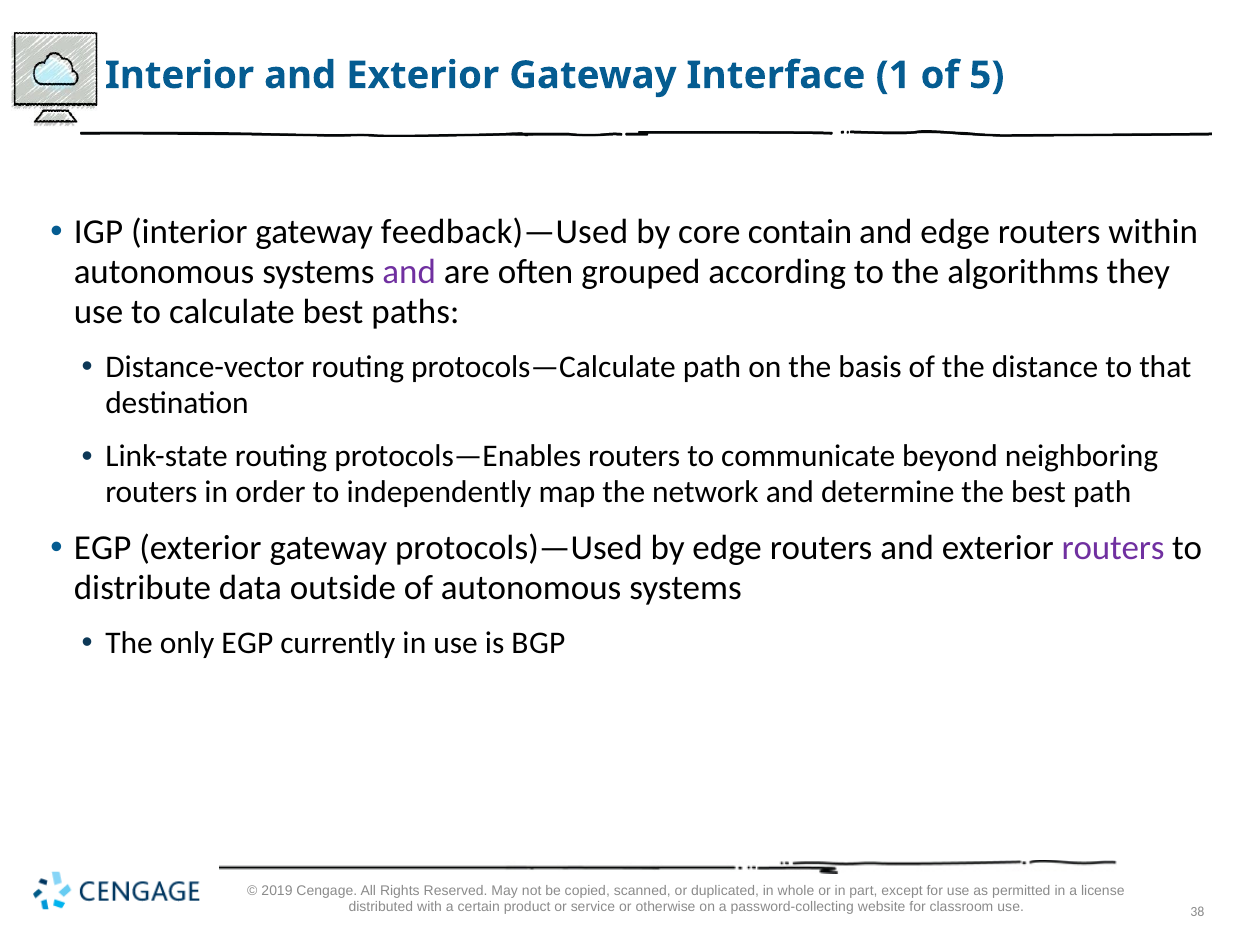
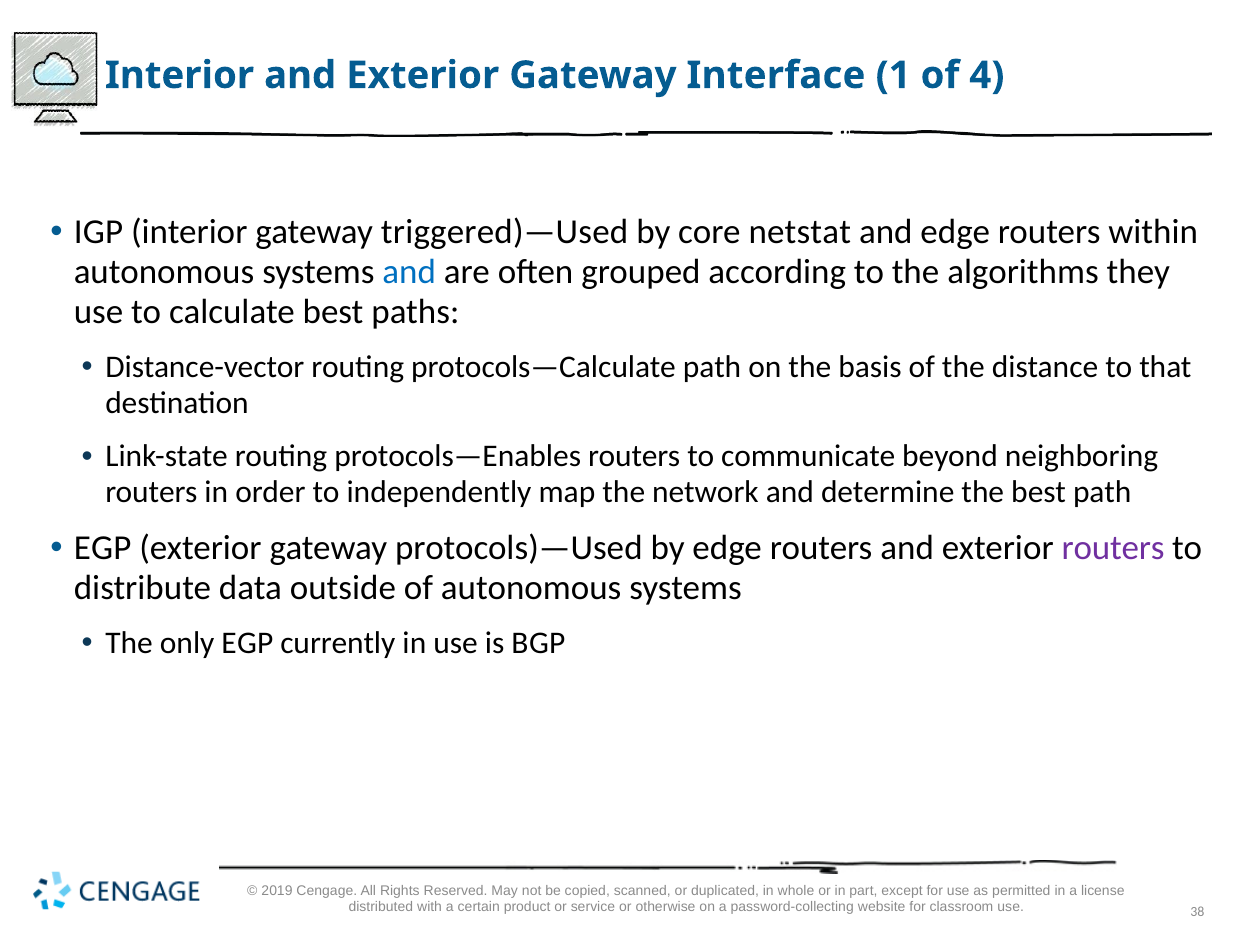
5: 5 -> 4 (987, 75)
feedback)—Used: feedback)—Used -> triggered)—Used (505, 232)
contain: contain -> netstat (800, 232)
and colour: purple -> blue (409, 272)
